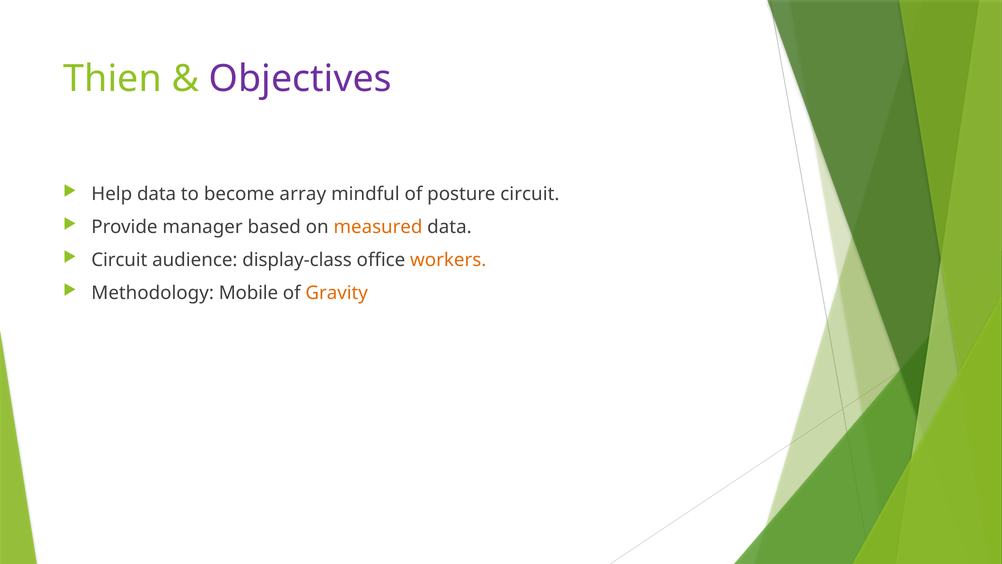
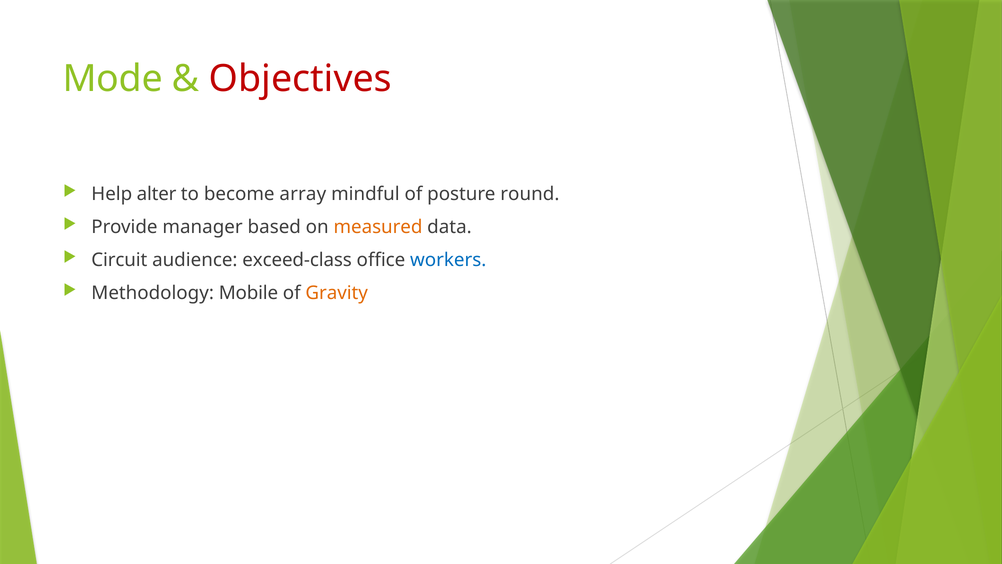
Thien: Thien -> Mode (113, 79)
Objectives colour: purple -> red (300, 79)
Help data: data -> alter (157, 194)
posture circuit: circuit -> round (530, 194)
display-class: display-class -> exceed-class (297, 260)
workers colour: orange -> blue (448, 260)
